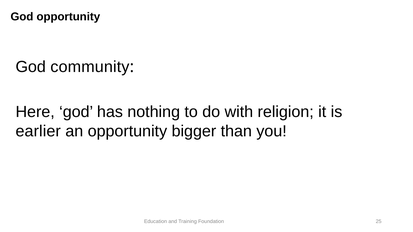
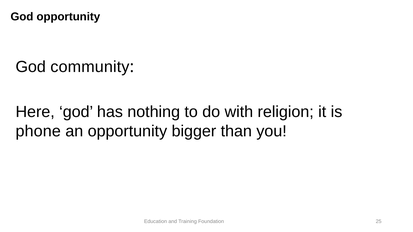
earlier: earlier -> phone (38, 131)
